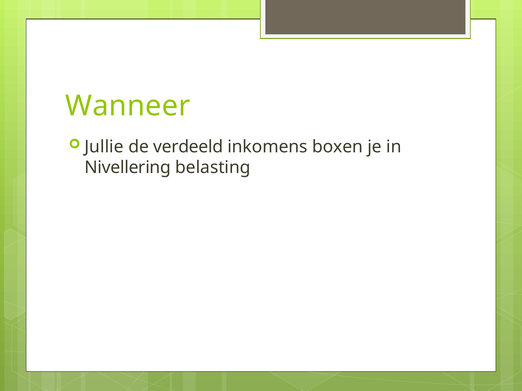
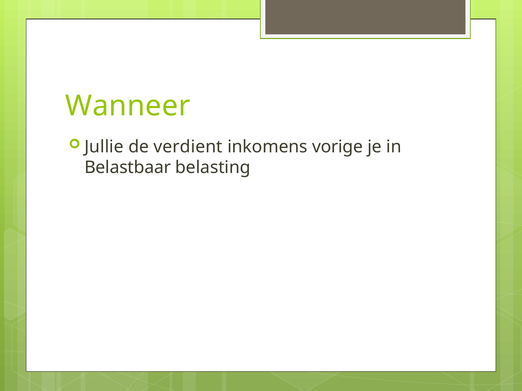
verdeeld: verdeeld -> verdient (188, 147)
boxen: boxen -> vorige (338, 147)
Nivellering: Nivellering -> Belastbaar (128, 168)
